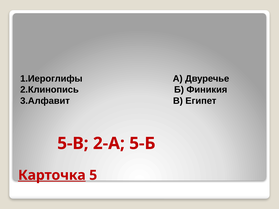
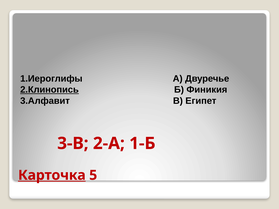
2.Клинопись underline: none -> present (49, 90)
5-В: 5-В -> 3-В (73, 144)
5-Б: 5-Б -> 1-Б (142, 144)
